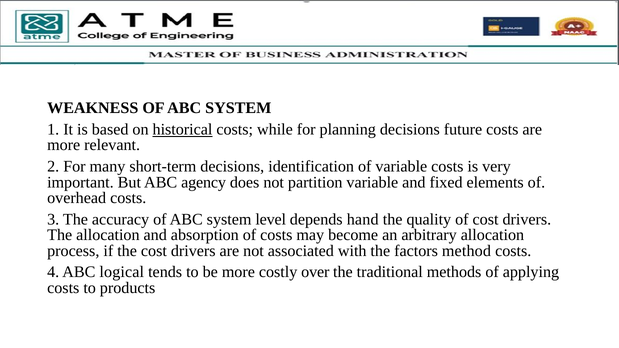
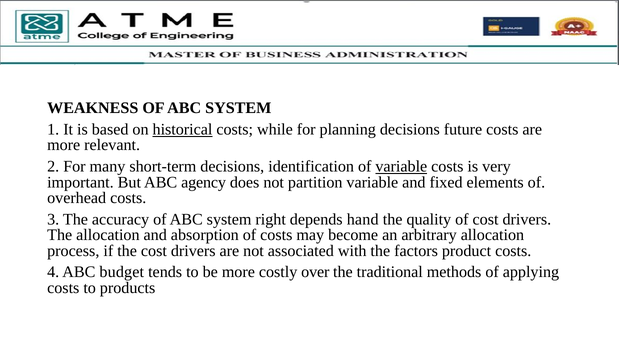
variable underline: none -> present (401, 167)
level: level -> right (271, 219)
method: method -> product (467, 251)
logical: logical -> budget (122, 272)
